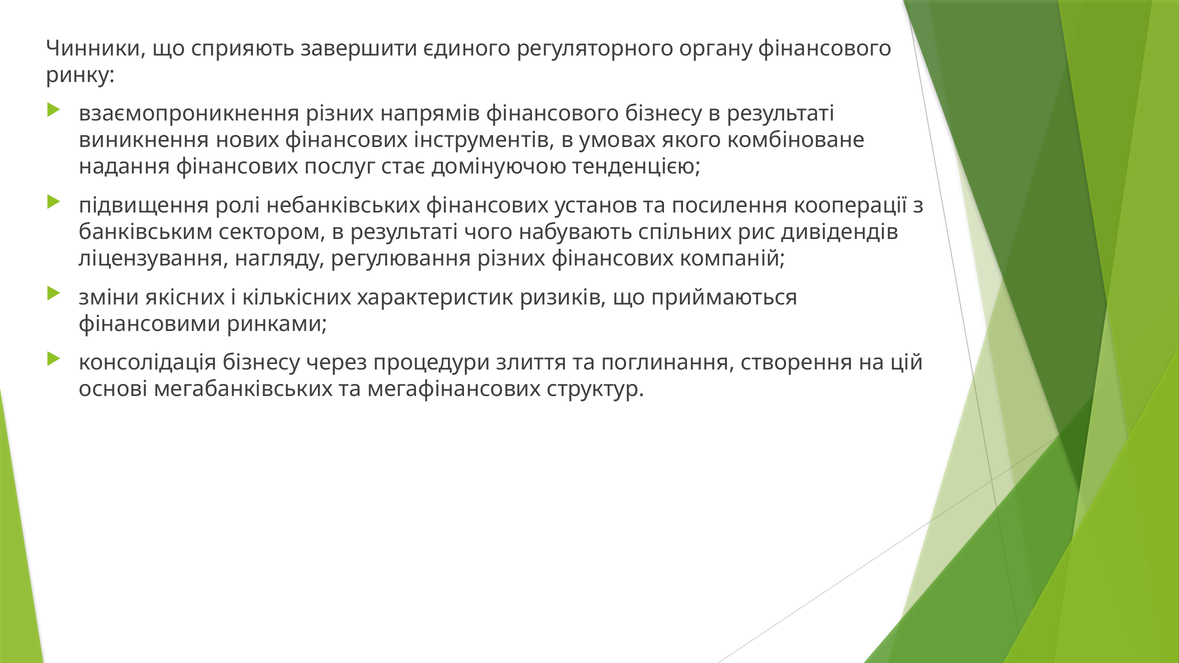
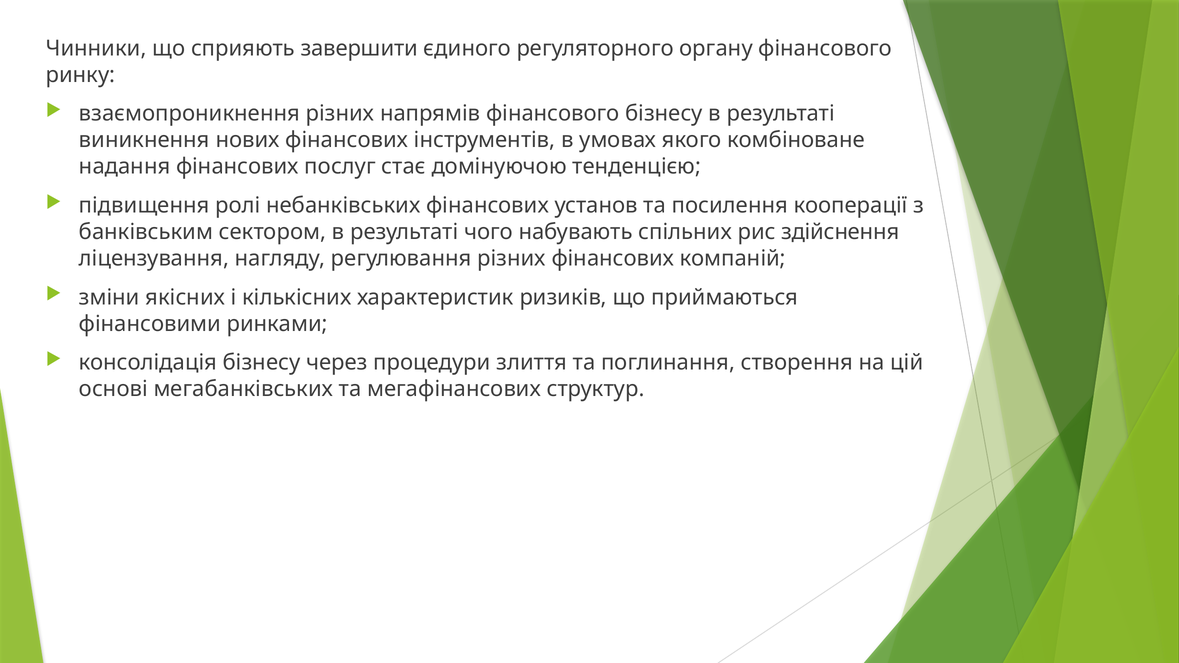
дивідендів: дивідендів -> здійснення (840, 232)
